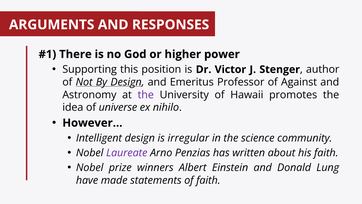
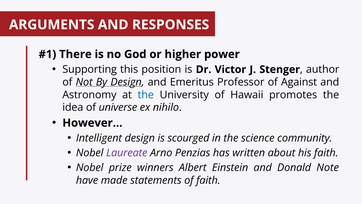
the colour: purple -> blue (146, 95)
irregular: irregular -> scourged (188, 138)
Lung: Lung -> Note (328, 168)
